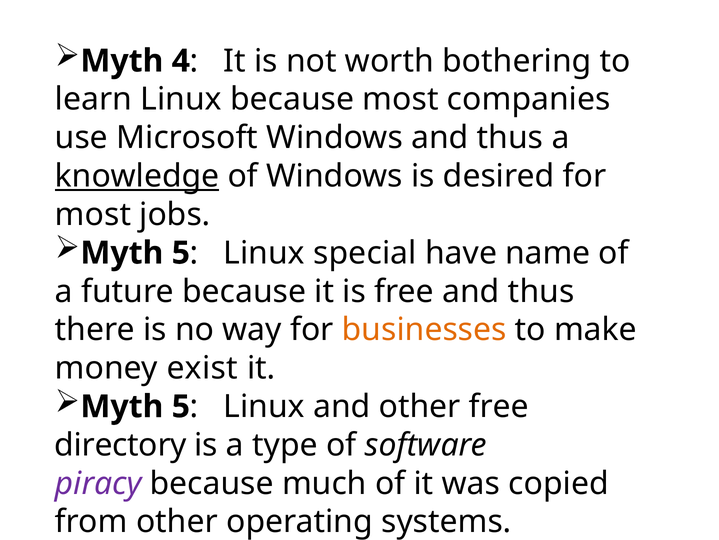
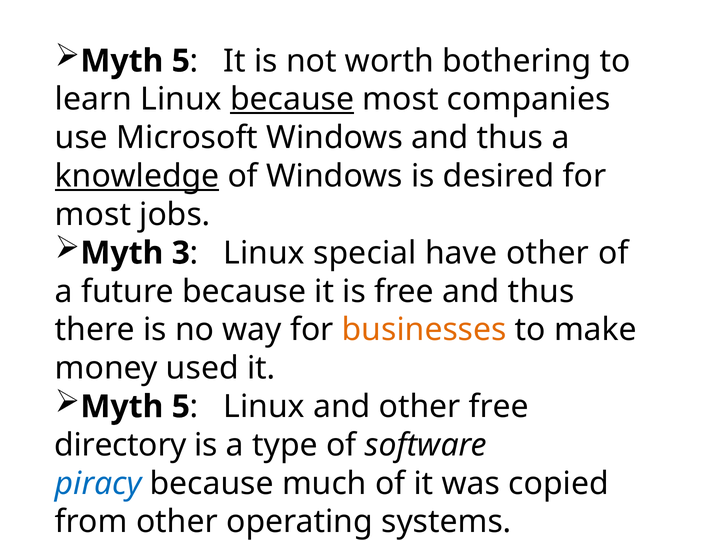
4: 4 -> 5 (181, 61)
because underline: none -> present (292, 99)
5: 5 -> 3 (181, 253)
have name: name -> other (548, 253)
exist: exist -> used (202, 368)
piracy colour: purple -> blue (98, 483)
